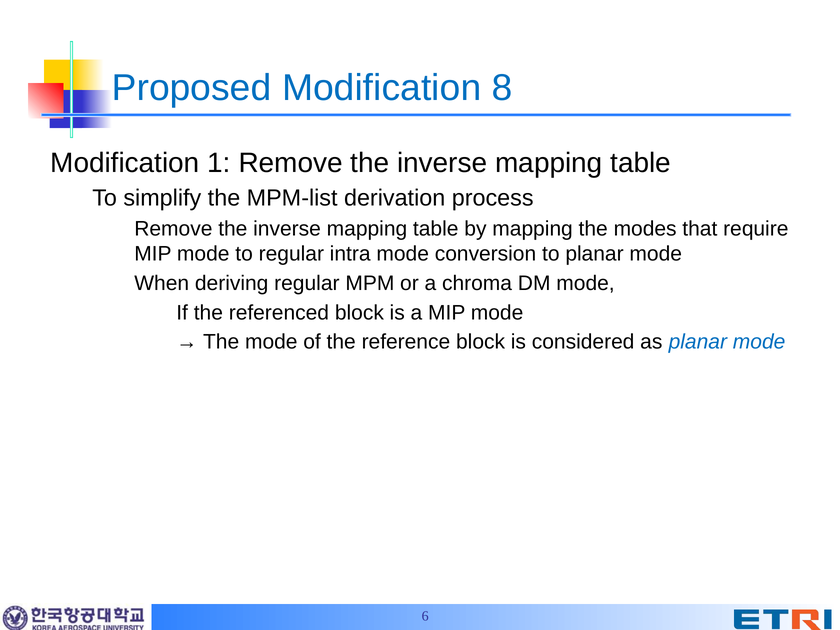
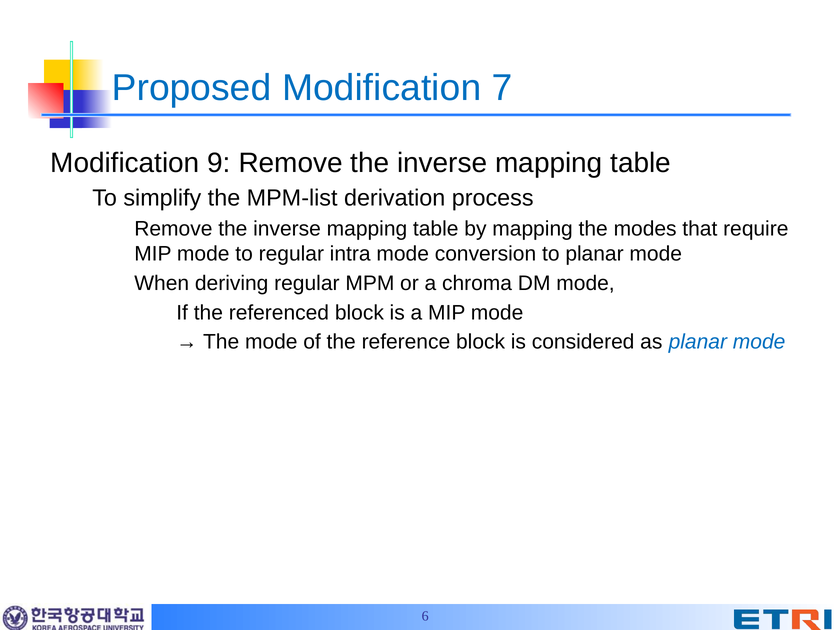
8: 8 -> 7 (502, 88)
1: 1 -> 9 (219, 163)
